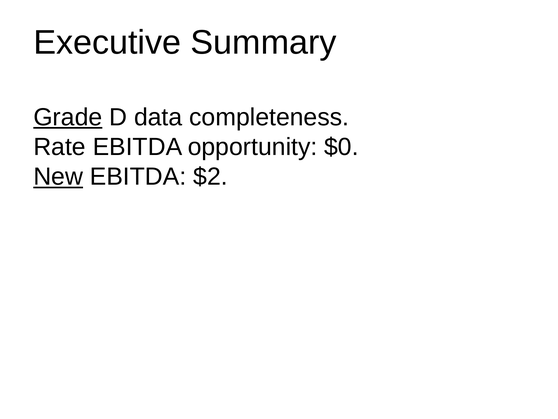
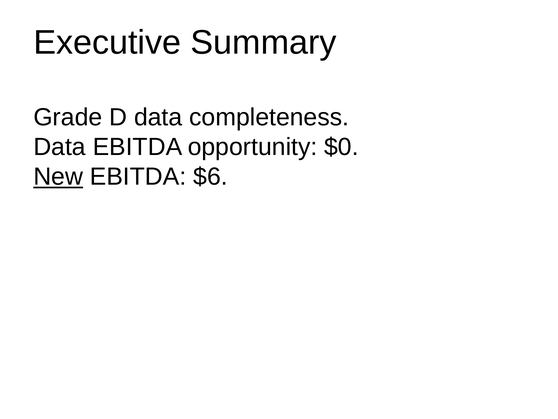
Grade underline: present -> none (68, 117)
Rate: Rate -> Data (60, 147)
$2: $2 -> $6 (211, 177)
